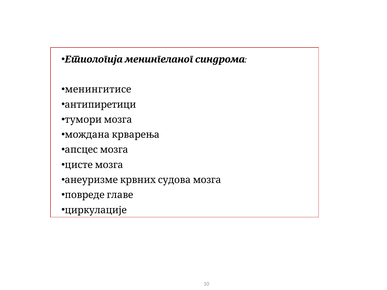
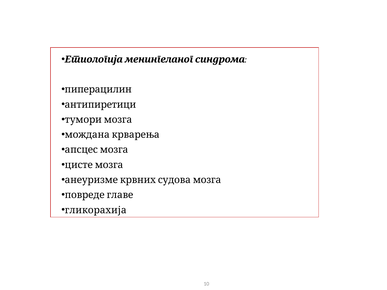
менингитисе: менингитисе -> пиперацилин (98, 90)
циркулације: циркулације -> гликорахија (96, 210)
